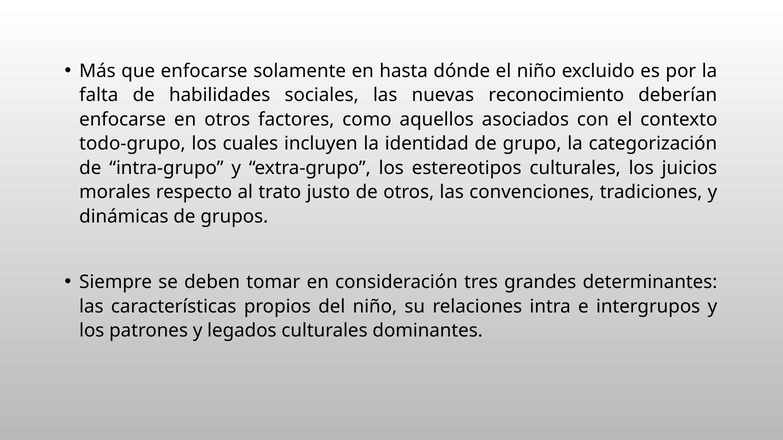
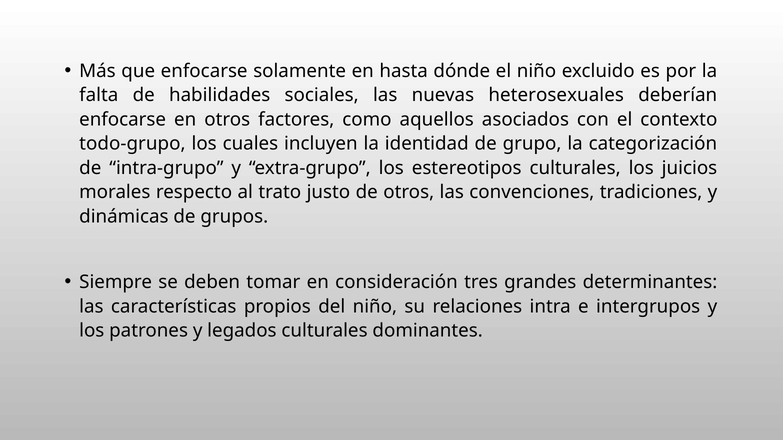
reconocimiento: reconocimiento -> heterosexuales (556, 95)
